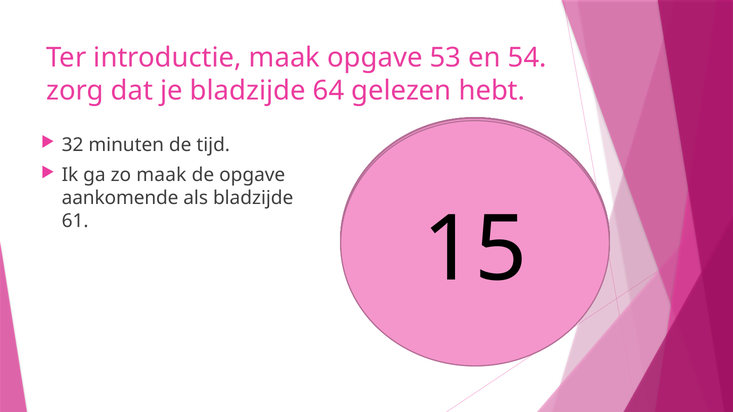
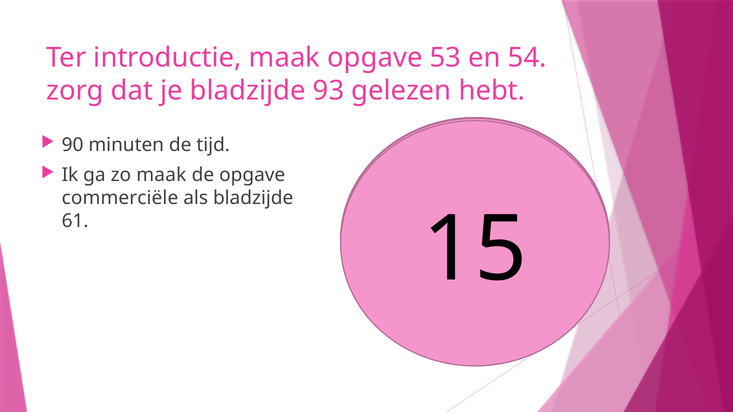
64: 64 -> 93 (329, 91)
32: 32 -> 90 (73, 145)
aankomende: aankomende -> commerciële (120, 198)
